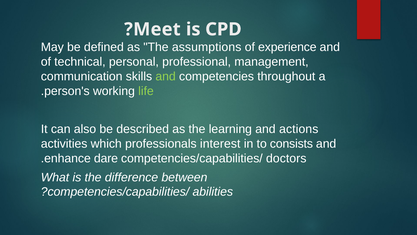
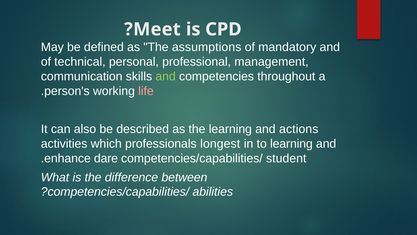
experience: experience -> mandatory (287, 47)
life colour: light green -> pink (146, 91)
interest: interest -> longest (220, 143)
to consists: consists -> learning (291, 143)
doctors: doctors -> student (286, 158)
